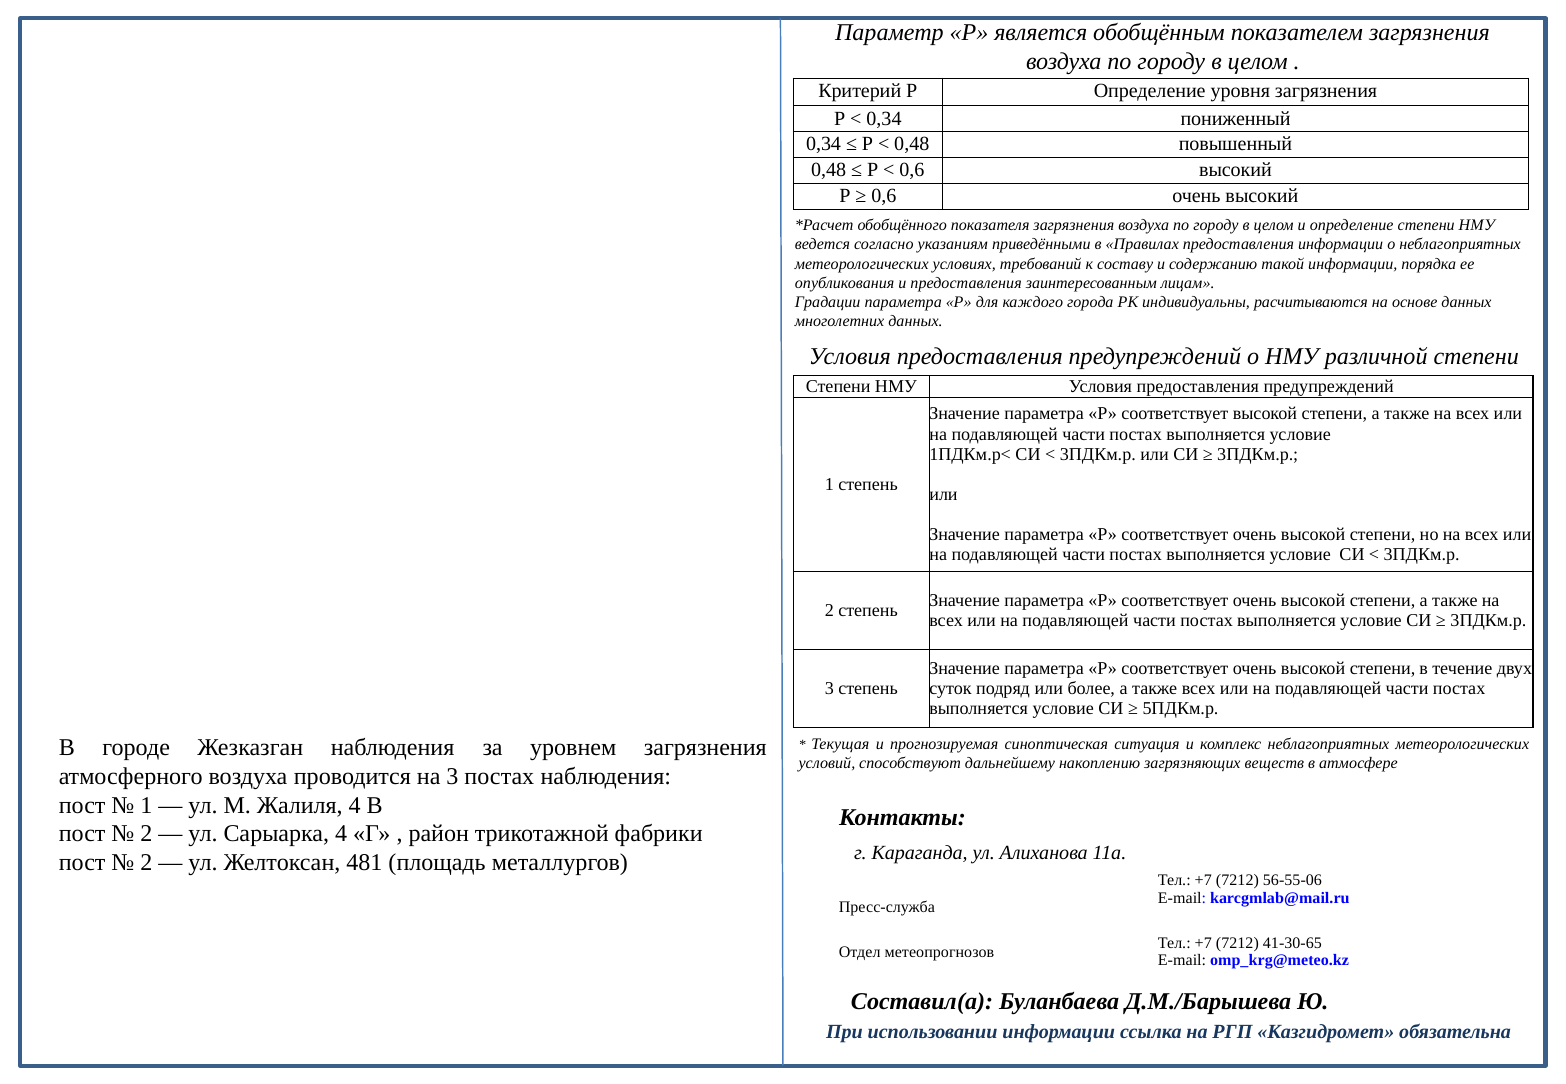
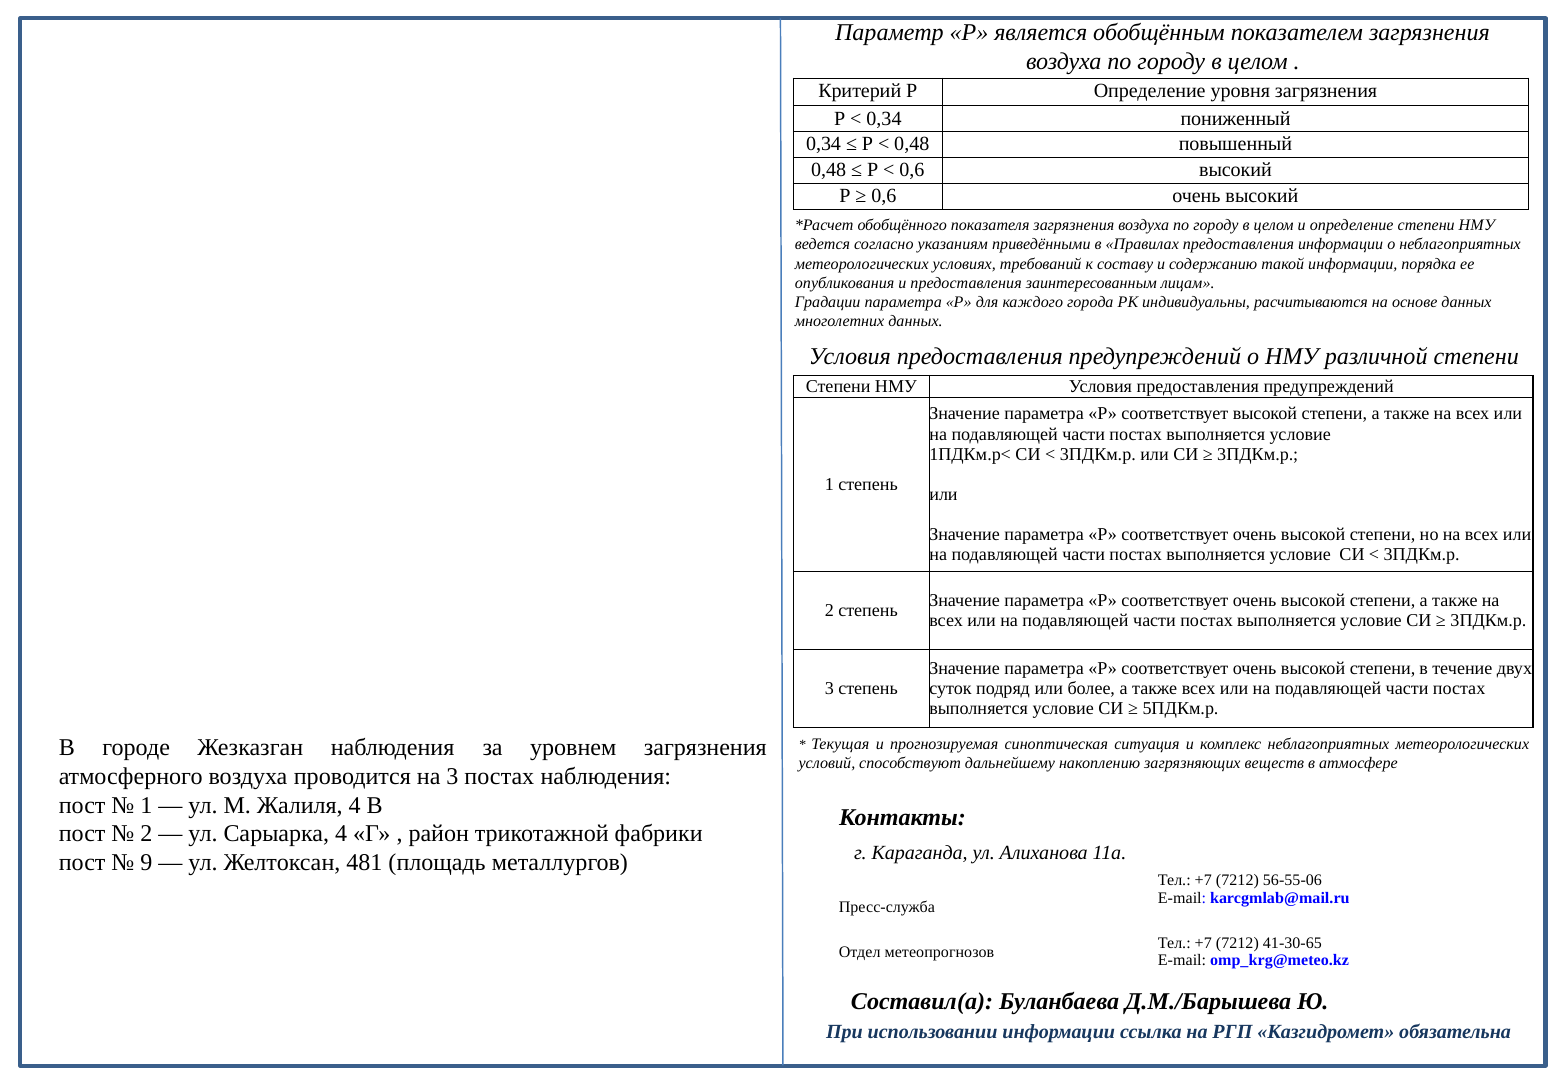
2: 2 -> 9 (146, 863)
